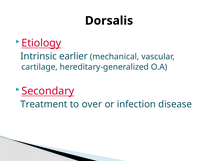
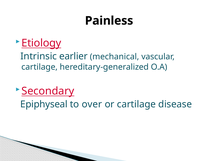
Dorsalis: Dorsalis -> Painless (109, 21)
Treatment: Treatment -> Epiphyseal (44, 104)
or infection: infection -> cartilage (136, 104)
